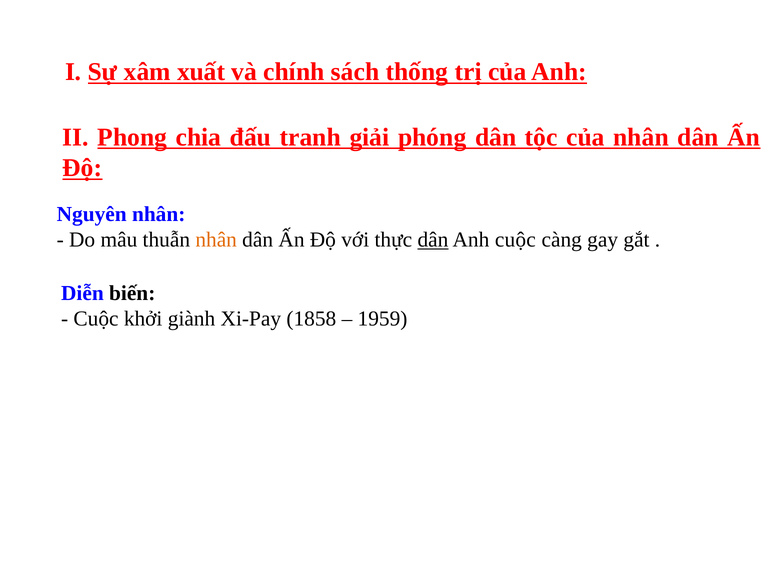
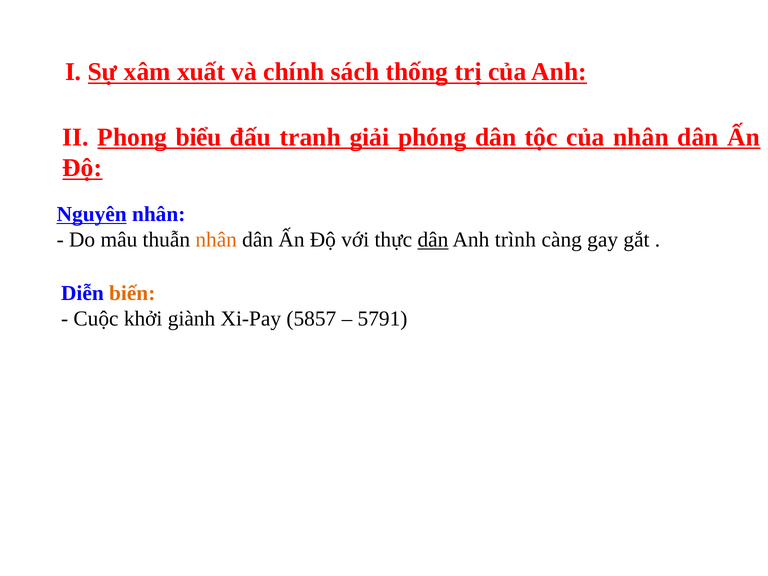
chia: chia -> biểu (199, 137)
Nguyên underline: none -> present (92, 214)
Anh cuộc: cuộc -> trình (515, 240)
biến colour: black -> orange (132, 293)
1858: 1858 -> 5857 (311, 319)
1959: 1959 -> 5791 (383, 319)
